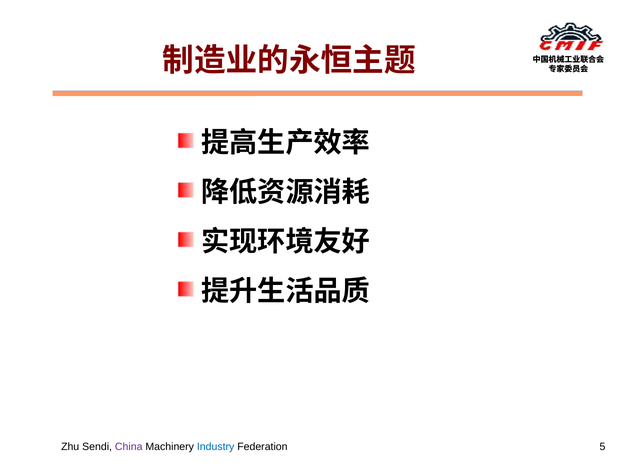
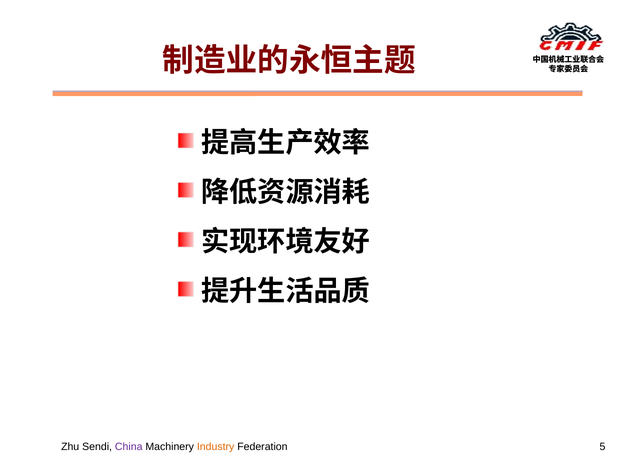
Industry colour: blue -> orange (216, 447)
